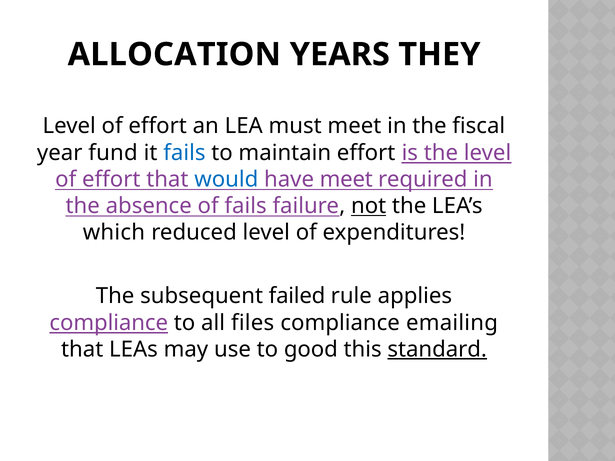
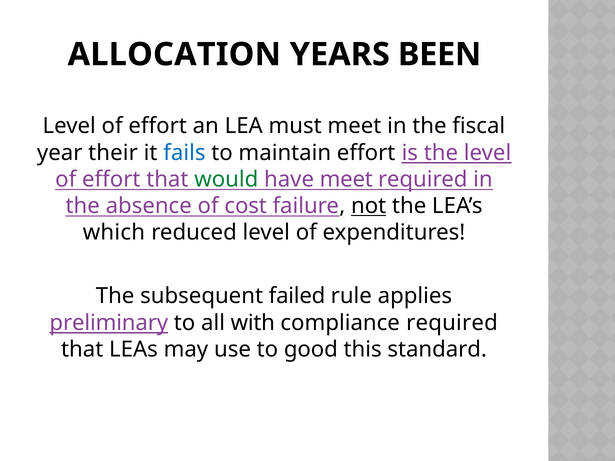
THEY: THEY -> BEEN (440, 55)
fund: fund -> their (113, 153)
would colour: blue -> green (226, 179)
of fails: fails -> cost (246, 206)
compliance: compliance -> preliminary (109, 323)
files: files -> with (253, 323)
compliance emailing: emailing -> required (452, 323)
standard underline: present -> none (437, 349)
